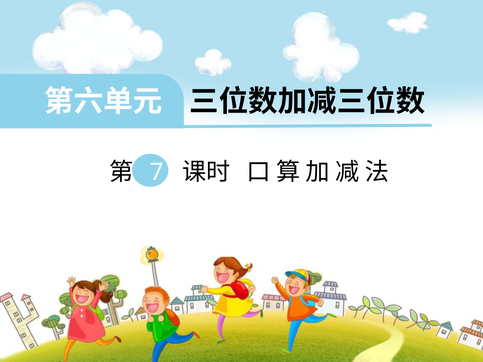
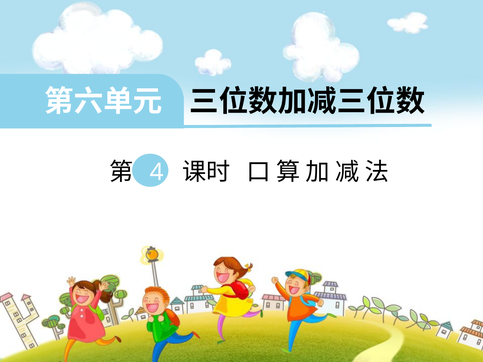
7: 7 -> 4 (157, 172)
